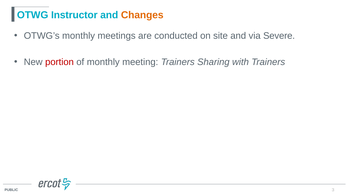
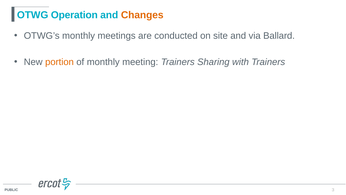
Instructor: Instructor -> Operation (74, 15)
Severe: Severe -> Ballard (279, 36)
portion colour: red -> orange (59, 62)
